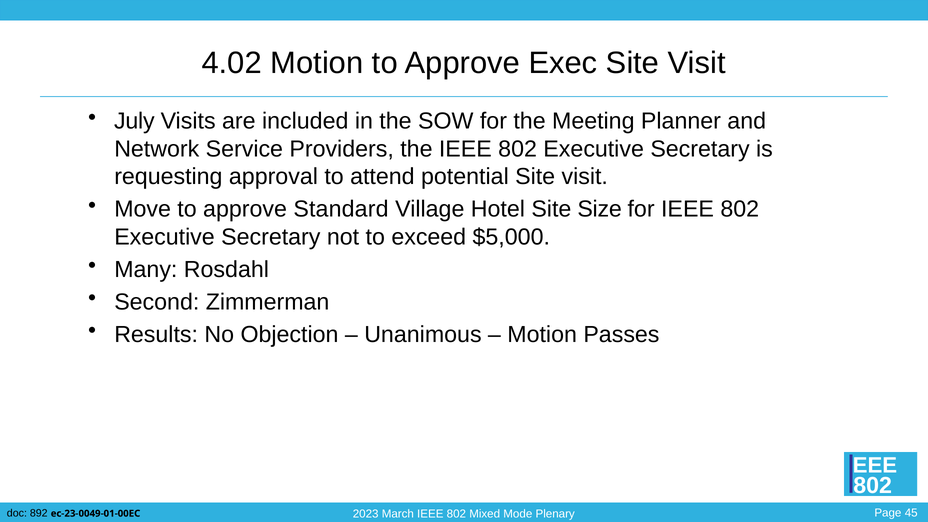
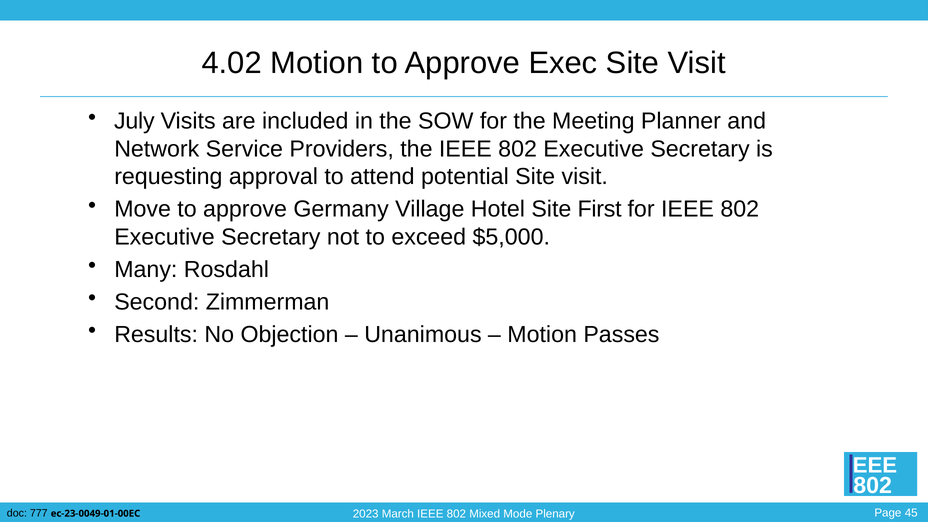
Standard: Standard -> Germany (341, 209)
Size: Size -> First (600, 209)
892: 892 -> 777 (39, 513)
